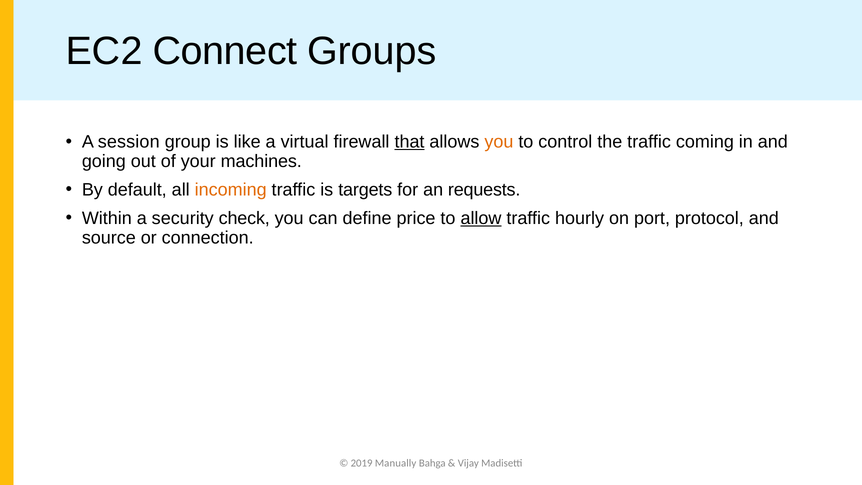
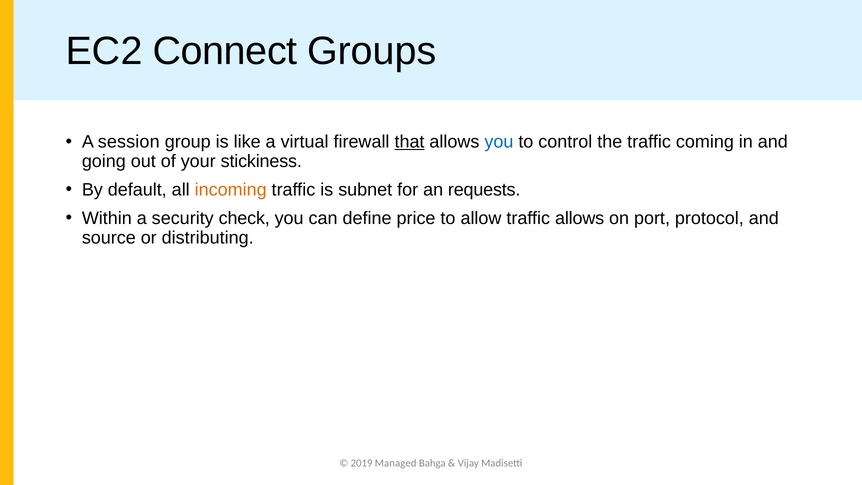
you colour: orange -> blue (499, 142)
machines: machines -> stickiness (261, 161)
targets: targets -> subnet (365, 190)
allow underline: present -> none (481, 218)
traffic hourly: hourly -> allows (580, 218)
connection: connection -> distributing (208, 238)
Manually: Manually -> Managed (396, 463)
